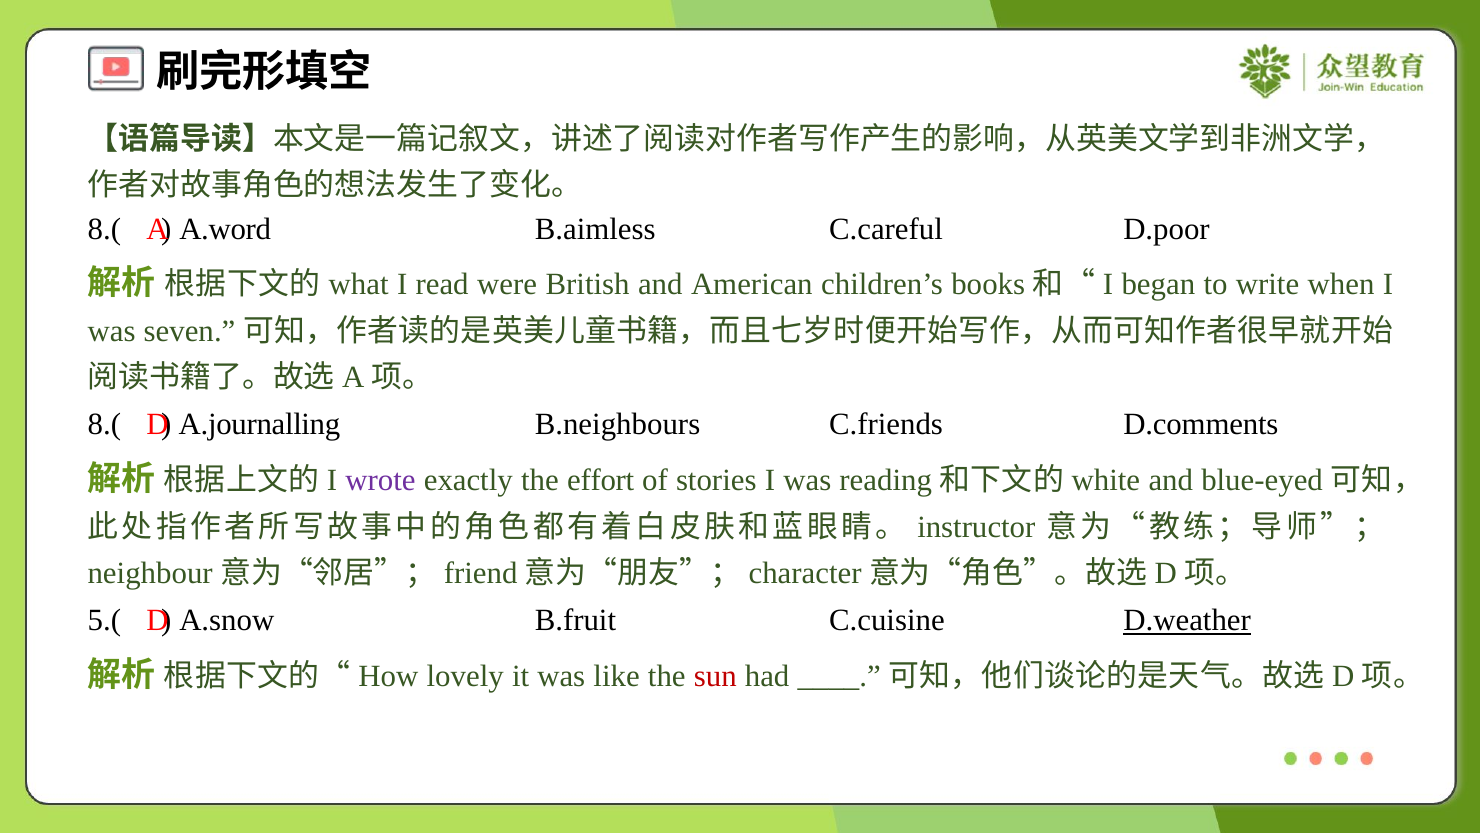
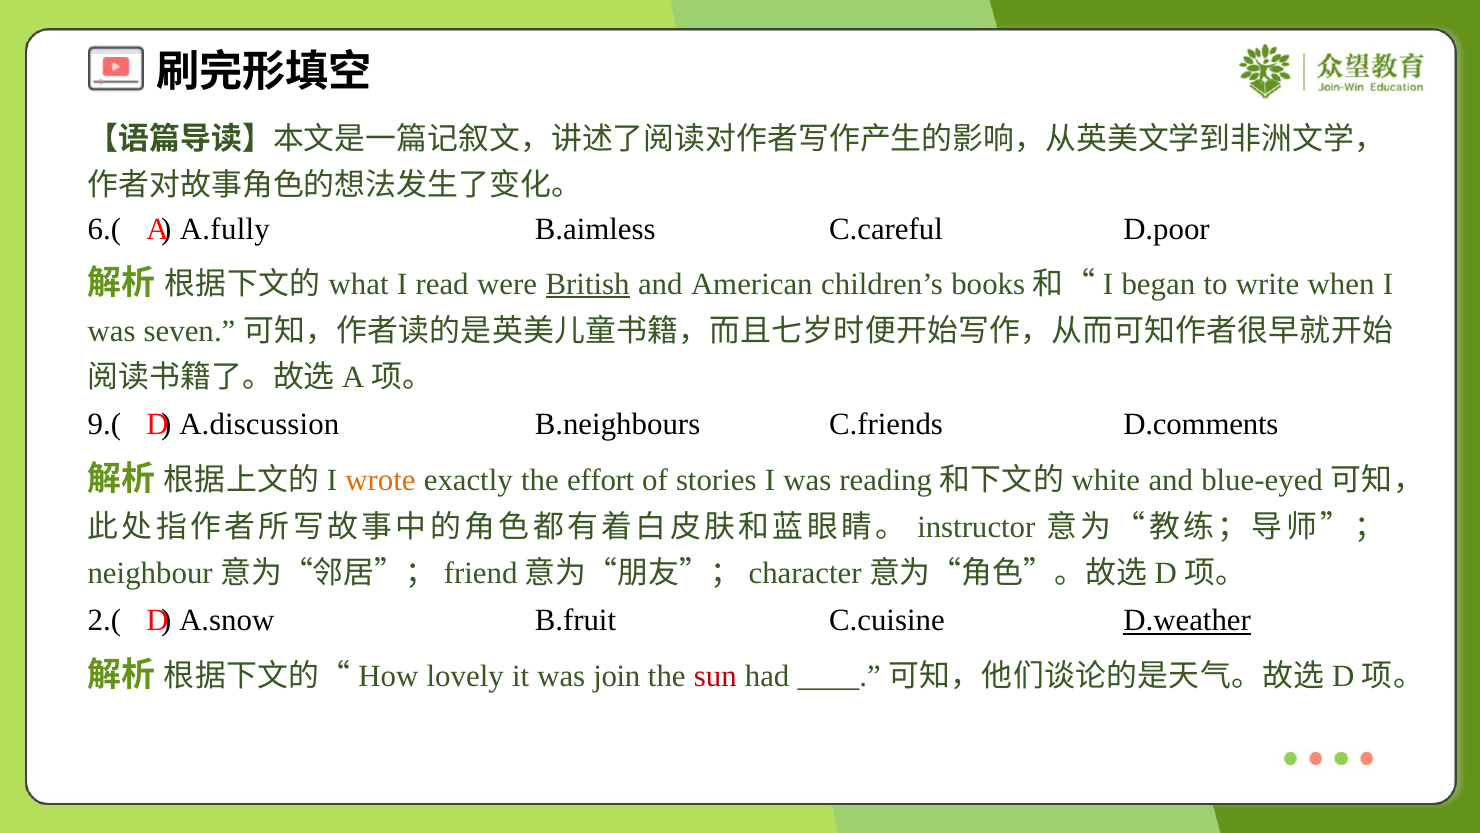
8.(: 8.( -> 6.( (104, 229)
A.word: A.word -> A.fully (225, 229)
British underline: none -> present (588, 284)
8.(: 8.( -> 9.( (104, 424)
A.journalling: A.journalling -> A.discussion (259, 424)
wrote colour: purple -> orange (380, 480)
5.(: 5.( -> 2.( (104, 620)
like: like -> join (617, 675)
